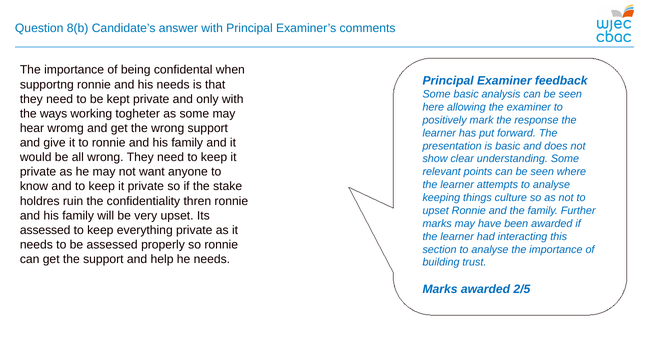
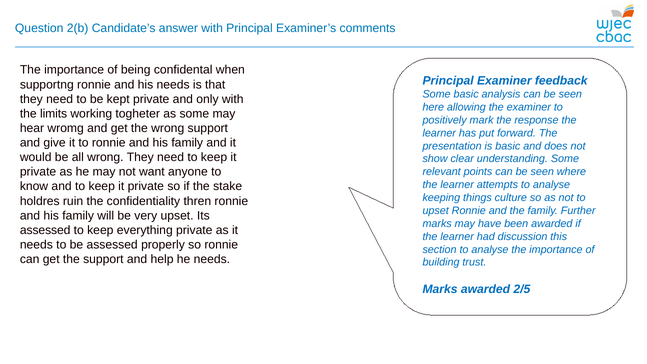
8(b: 8(b -> 2(b (78, 28)
ways: ways -> limits (54, 114)
interacting: interacting -> discussion (523, 237)
